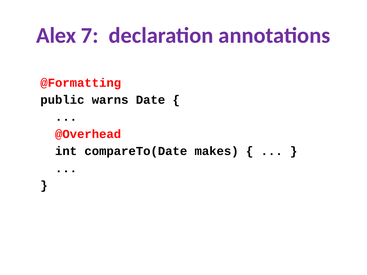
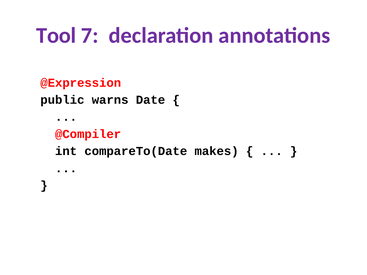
Alex: Alex -> Tool (56, 36)
@Formatting: @Formatting -> @Expression (81, 83)
@Overhead: @Overhead -> @Compiler (88, 134)
